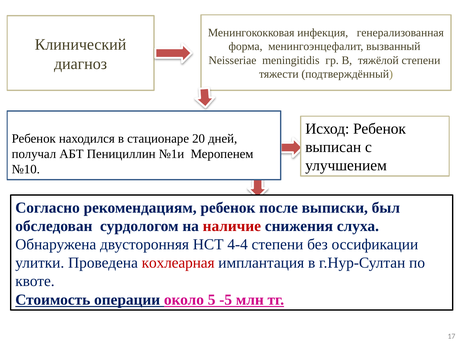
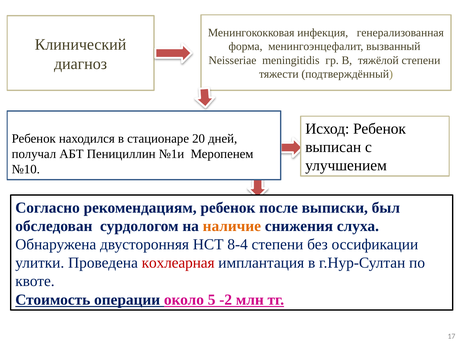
наличие colour: red -> orange (232, 226)
4-4: 4-4 -> 8-4 (238, 244)
-5: -5 -> -2 (226, 300)
